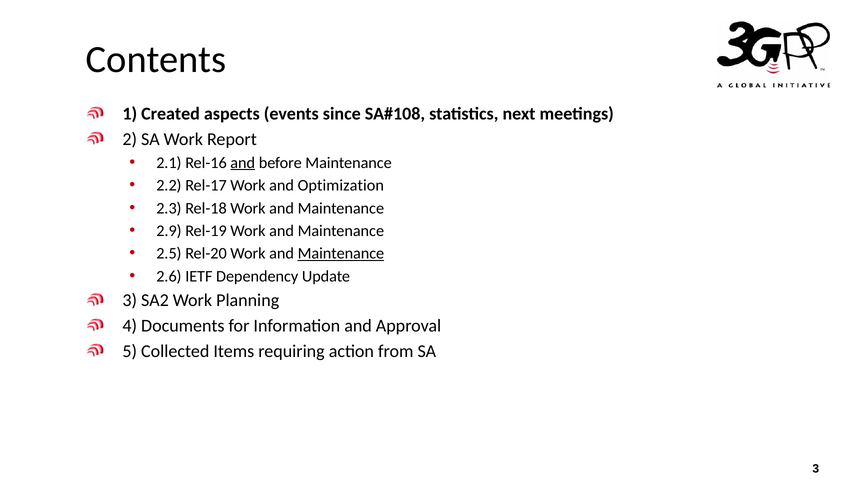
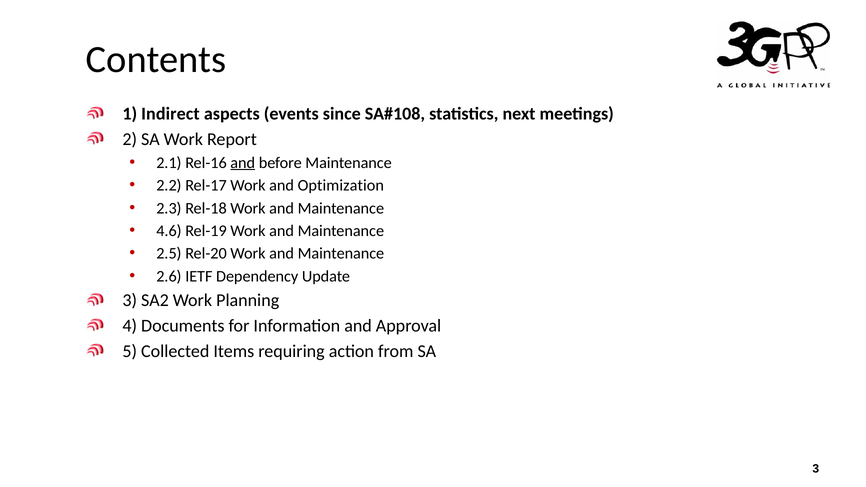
Created: Created -> Indirect (170, 114)
2.9: 2.9 -> 4.6 (169, 231)
Maintenance underline: present -> none (341, 254)
